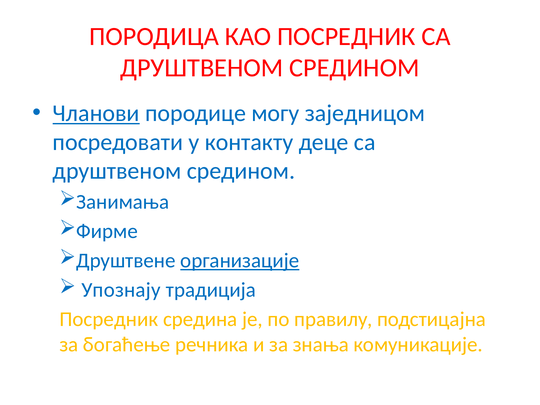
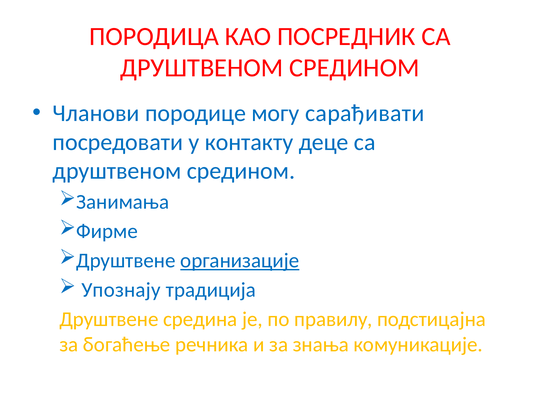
Чланови underline: present -> none (96, 113)
заједницом: заједницом -> сарађивати (365, 113)
Посредник: Посредник -> Друштвене (109, 319)
